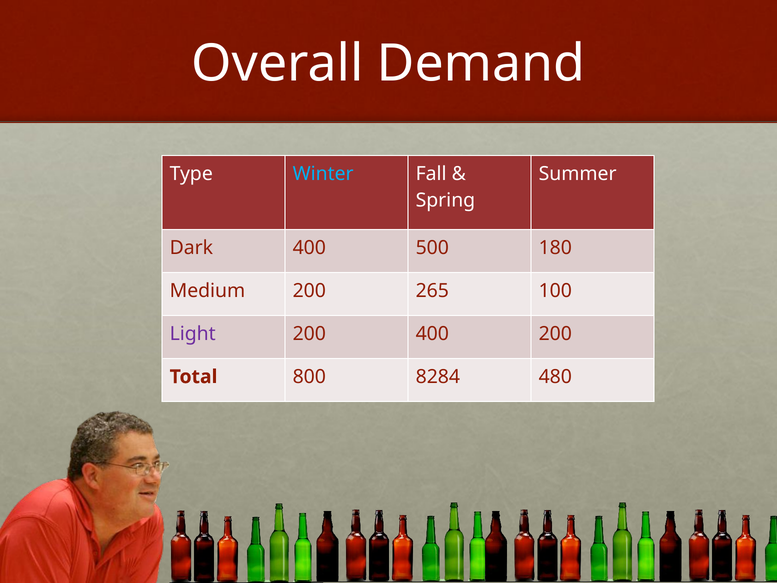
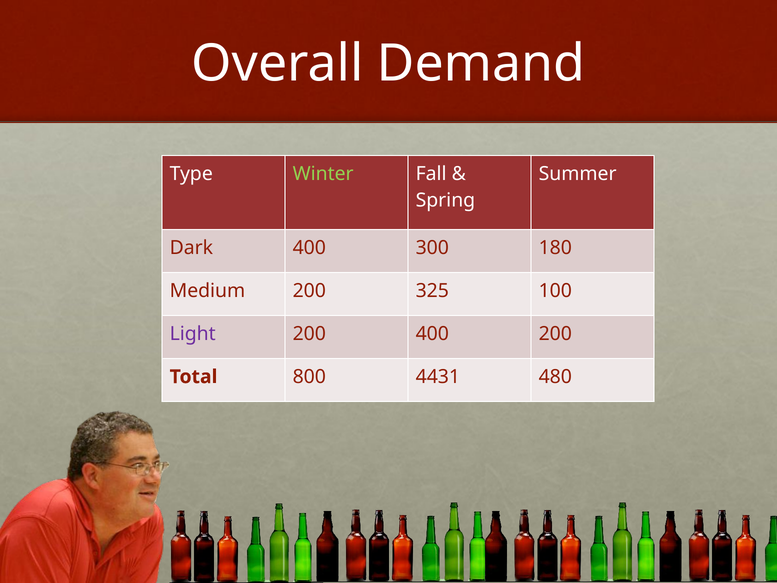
Winter colour: light blue -> light green (323, 174)
500: 500 -> 300 (432, 248)
265: 265 -> 325 (432, 291)
8284: 8284 -> 4431 (438, 377)
